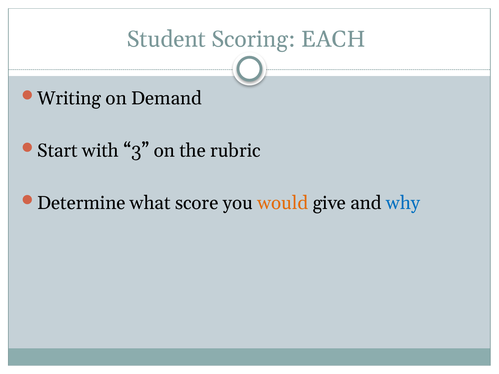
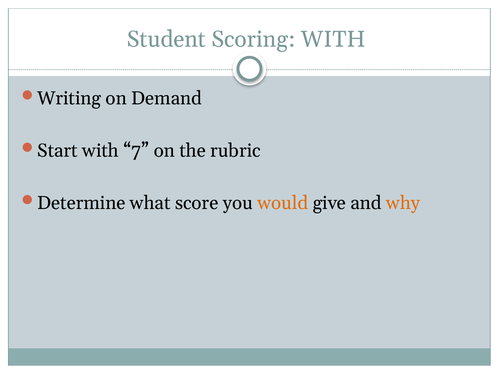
Scoring EACH: EACH -> WITH (333, 39)
3: 3 -> 7 (136, 151)
why colour: blue -> orange (403, 203)
